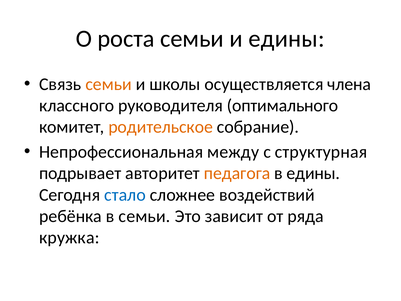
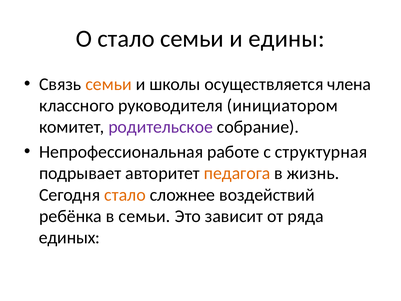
О роста: роста -> стало (126, 39)
оптимального: оптимального -> инициатором (282, 106)
родительское colour: orange -> purple (161, 127)
между: между -> работе (233, 152)
в едины: едины -> жизнь (313, 173)
стало colour: blue -> orange (125, 195)
кружка: кружка -> единых (69, 237)
